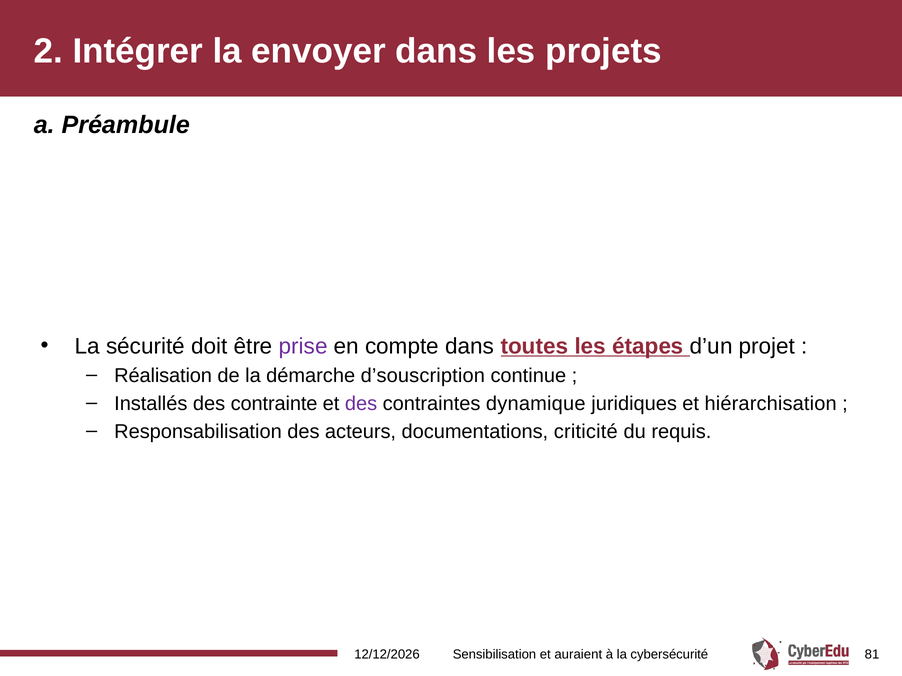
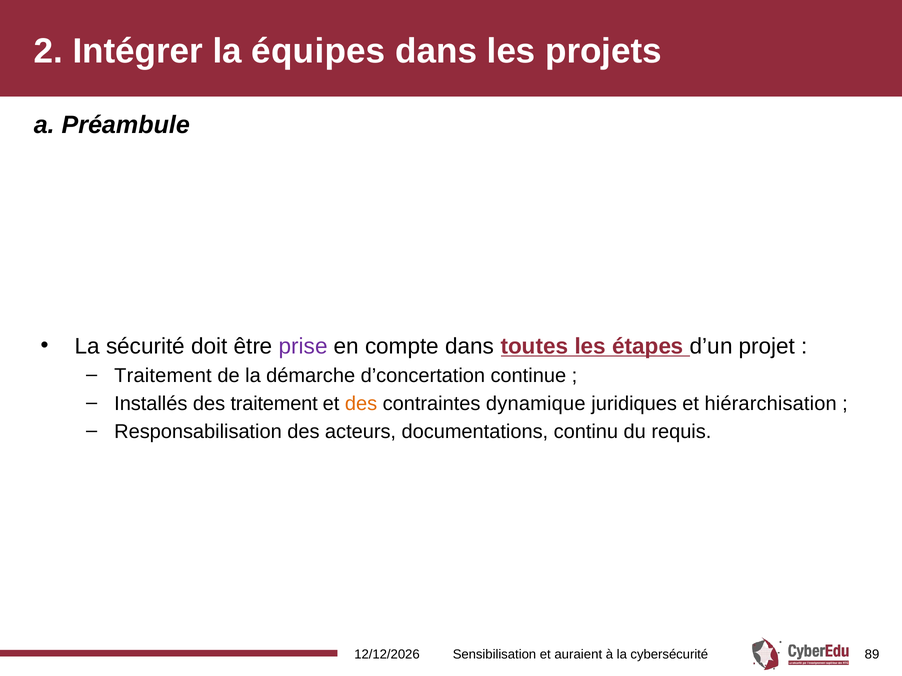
envoyer: envoyer -> équipes (318, 51)
Réalisation: Réalisation -> Traitement (163, 376)
d’souscription: d’souscription -> d’concertation (423, 376)
des contrainte: contrainte -> traitement (274, 404)
des colour: purple -> orange (361, 404)
criticité: criticité -> continu (586, 432)
81: 81 -> 89 (872, 655)
